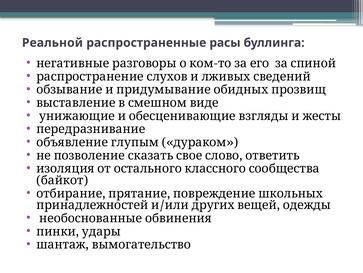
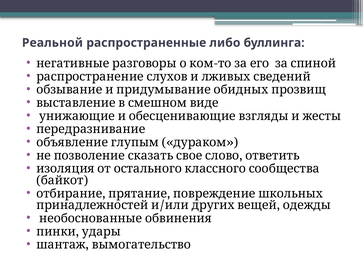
расы: расы -> либо (225, 43)
